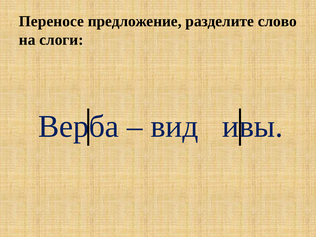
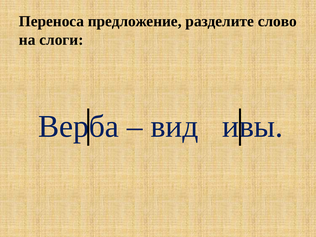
Переносе: Переносе -> Переноса (51, 21)
